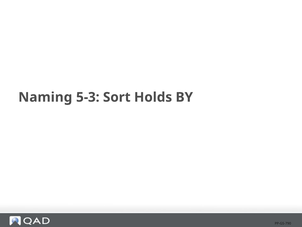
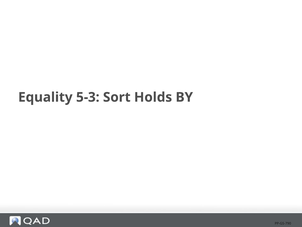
Naming: Naming -> Equality (45, 97)
